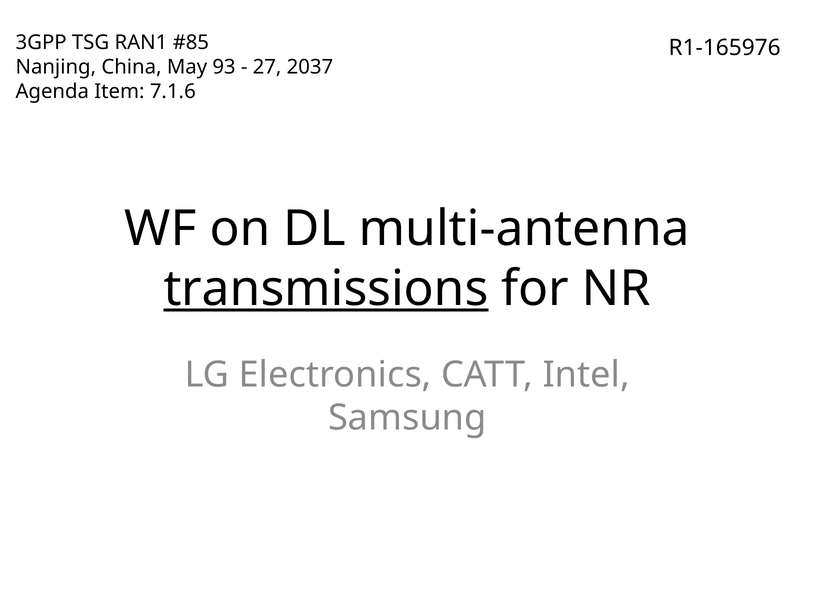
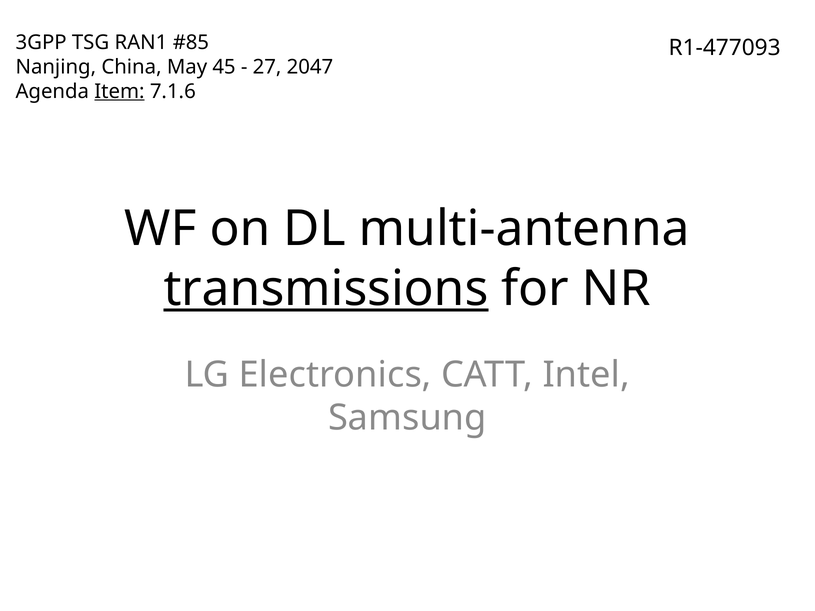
R1-165976: R1-165976 -> R1-477093 (725, 48)
93: 93 -> 45 (224, 67)
2037: 2037 -> 2047 (310, 67)
Item underline: none -> present (119, 91)
